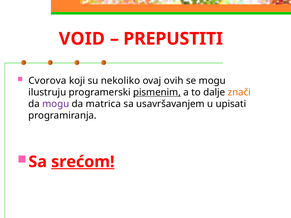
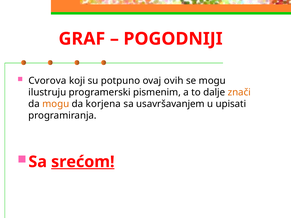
VOID: VOID -> GRAF (82, 39)
PREPUSTITI: PREPUSTITI -> POGODNIJI (173, 39)
nekoliko: nekoliko -> potpuno (121, 81)
pismenim underline: present -> none (157, 92)
mogu colour: purple -> orange (56, 104)
matrica: matrica -> korjena (103, 104)
